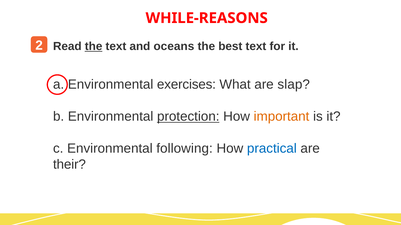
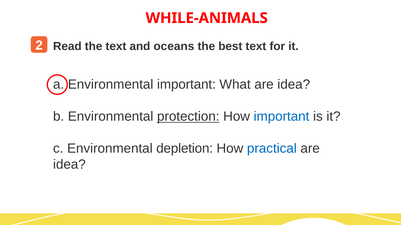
WHILE-REASONS: WHILE-REASONS -> WHILE-ANIMALS (207, 18)
the underline: present -> none (94, 46)
Environmental exercises: exercises -> important (186, 85)
What are slap: slap -> idea (294, 85)
important colour: orange -> blue (282, 117)
following: following -> depletion (185, 149)
their: their -> idea (69, 165)
